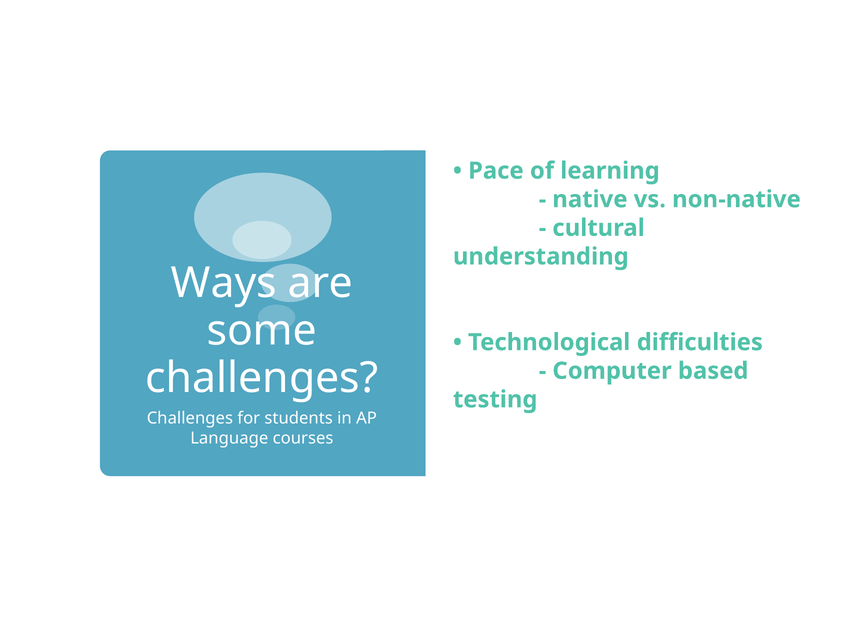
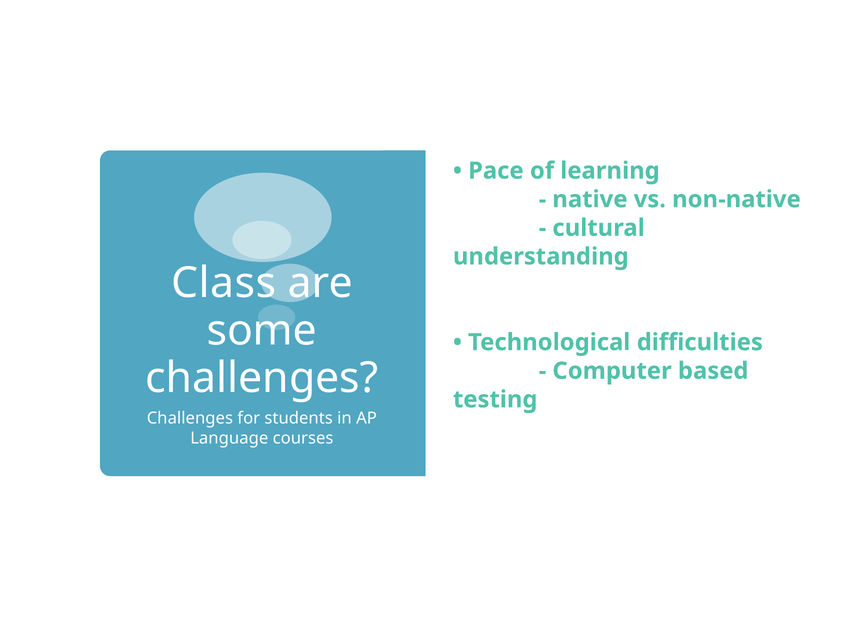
Ways: Ways -> Class (224, 283)
